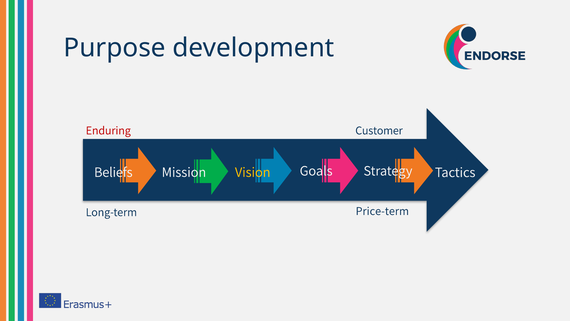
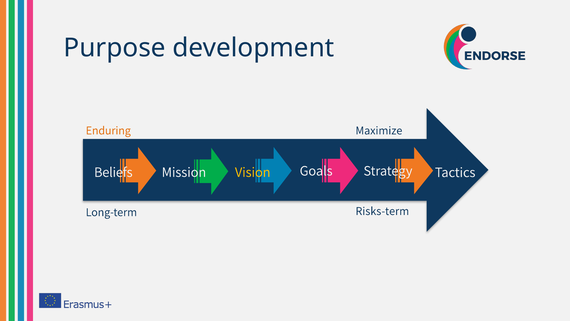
Enduring colour: red -> orange (108, 130)
Customer: Customer -> Maximize (379, 130)
Price-term: Price-term -> Risks-term (382, 211)
